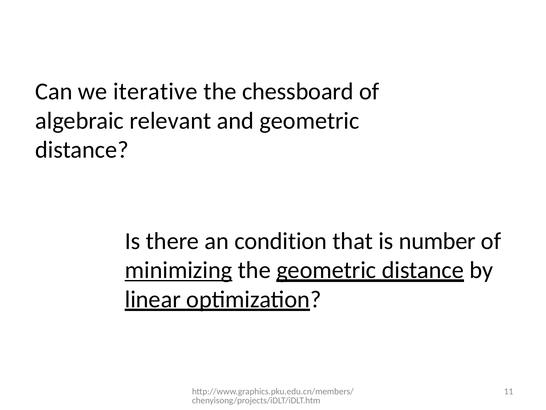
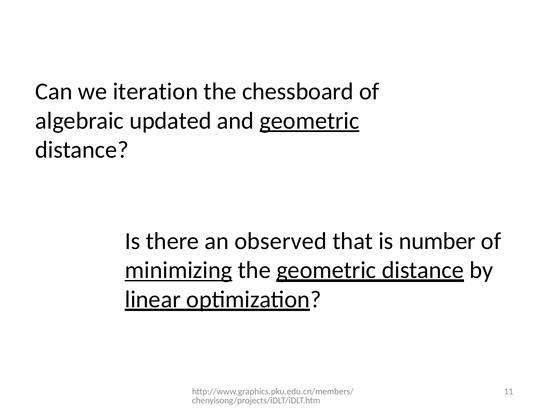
iterative: iterative -> iteration (155, 91)
relevant: relevant -> updated (170, 121)
geometric underline: none -> present (310, 121)
condition: condition -> observed (281, 241)
